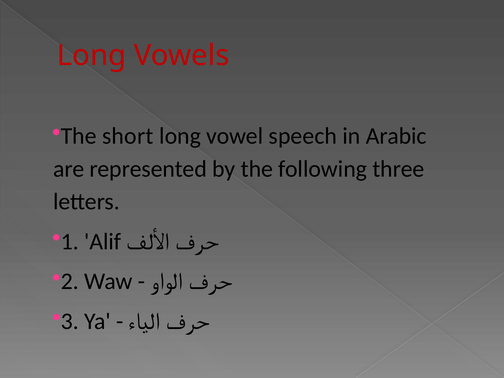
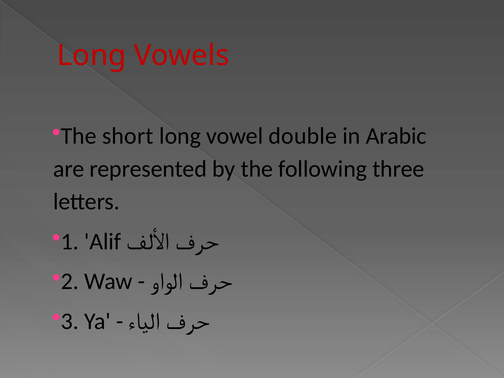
speech: speech -> double (303, 136)
